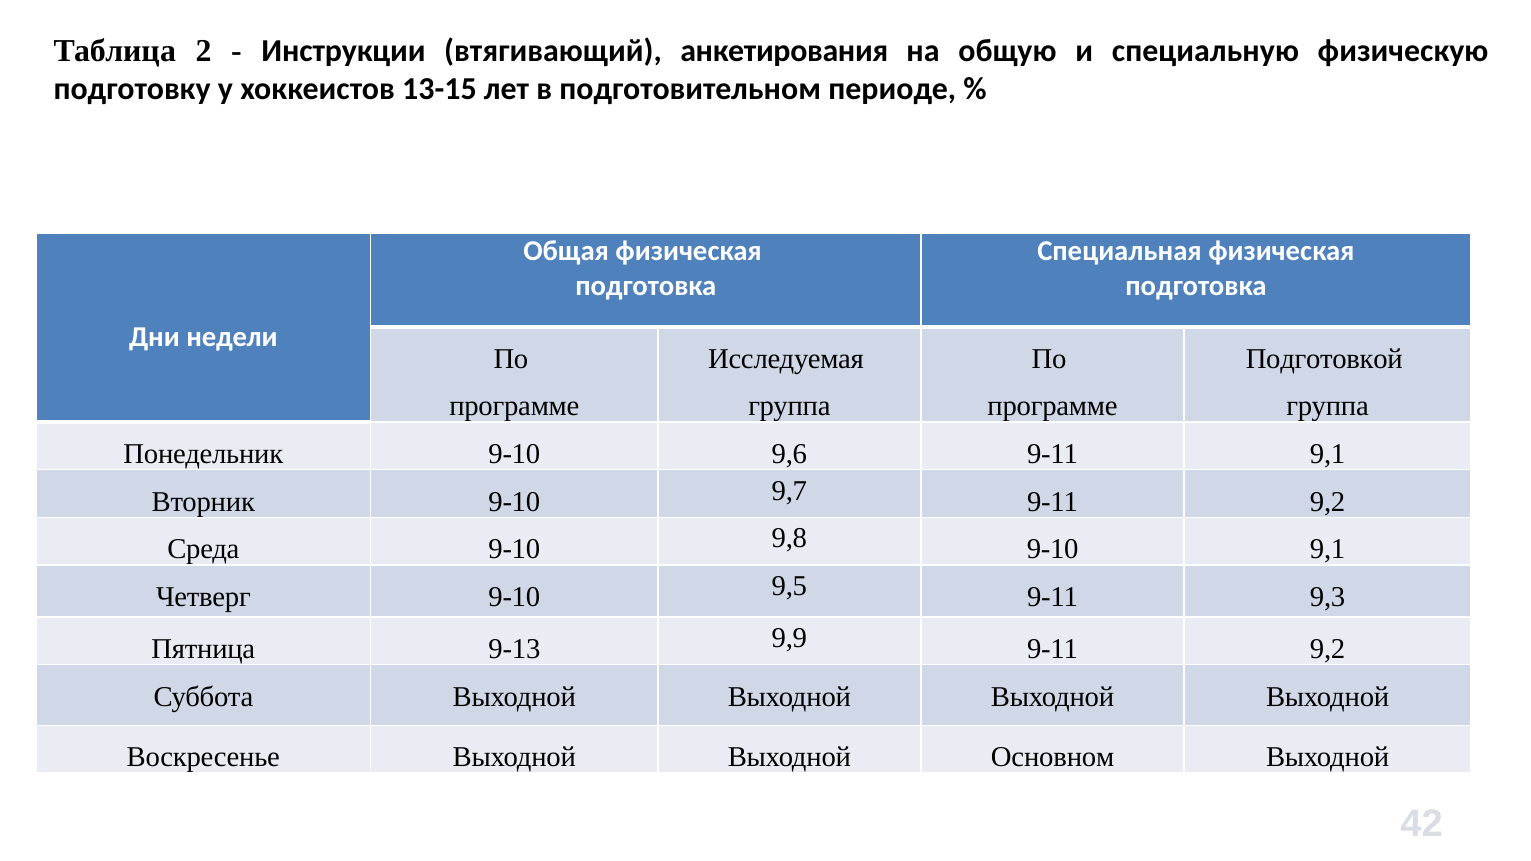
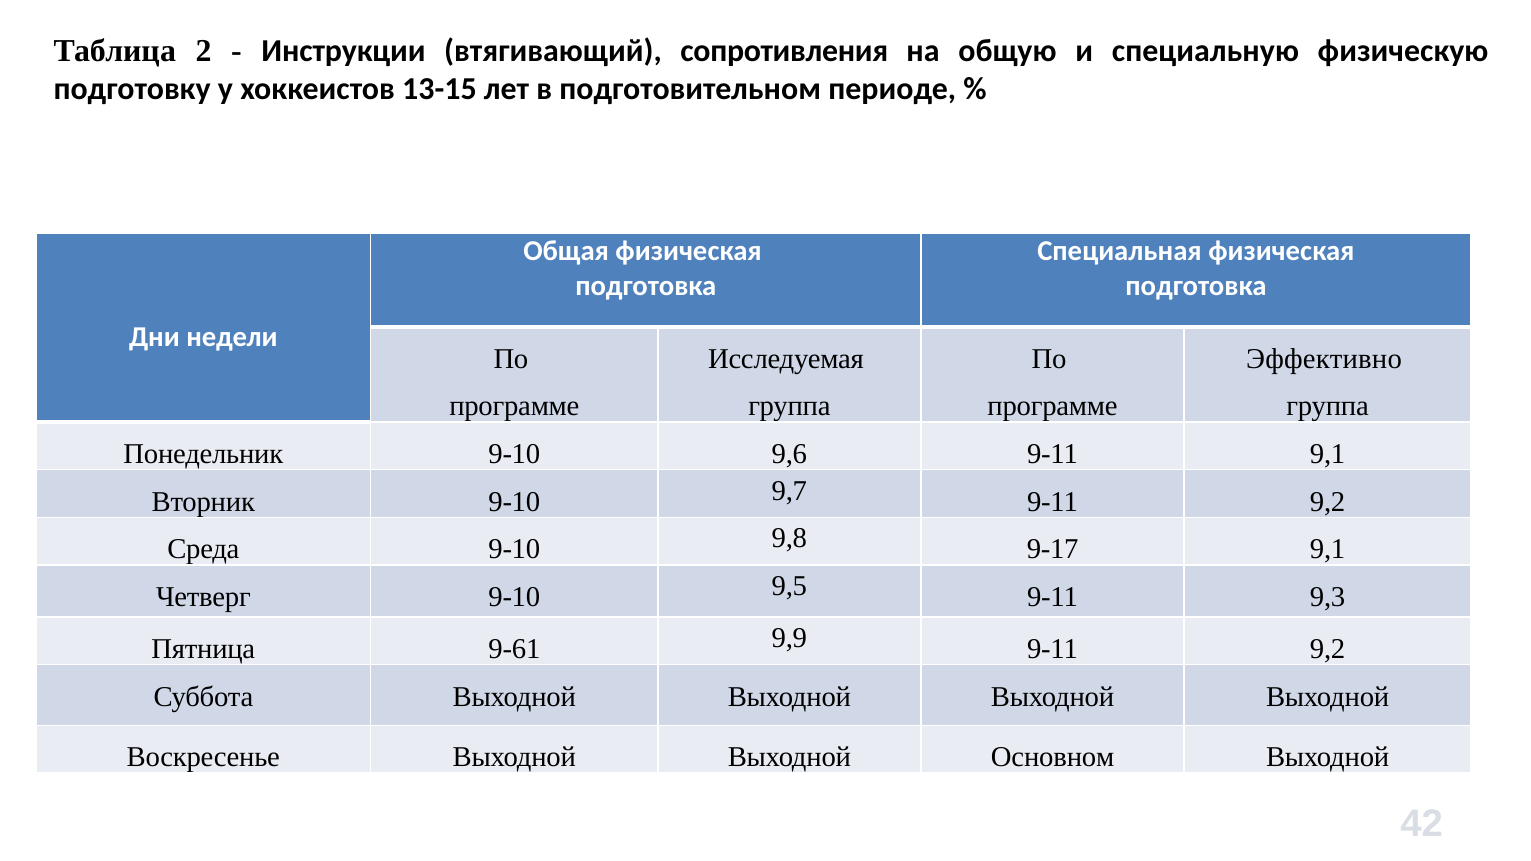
анкетирования: анкетирования -> сопротивления (784, 51)
Подготовкой: Подготовкой -> Эффективно (1324, 359)
9,8 9-10: 9-10 -> 9-17 (1053, 550)
9-13: 9-13 -> 9-61 (514, 649)
